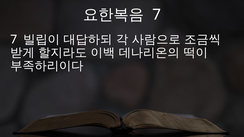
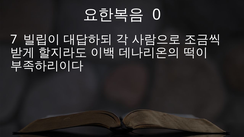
7: 7 -> 0 (157, 15)
